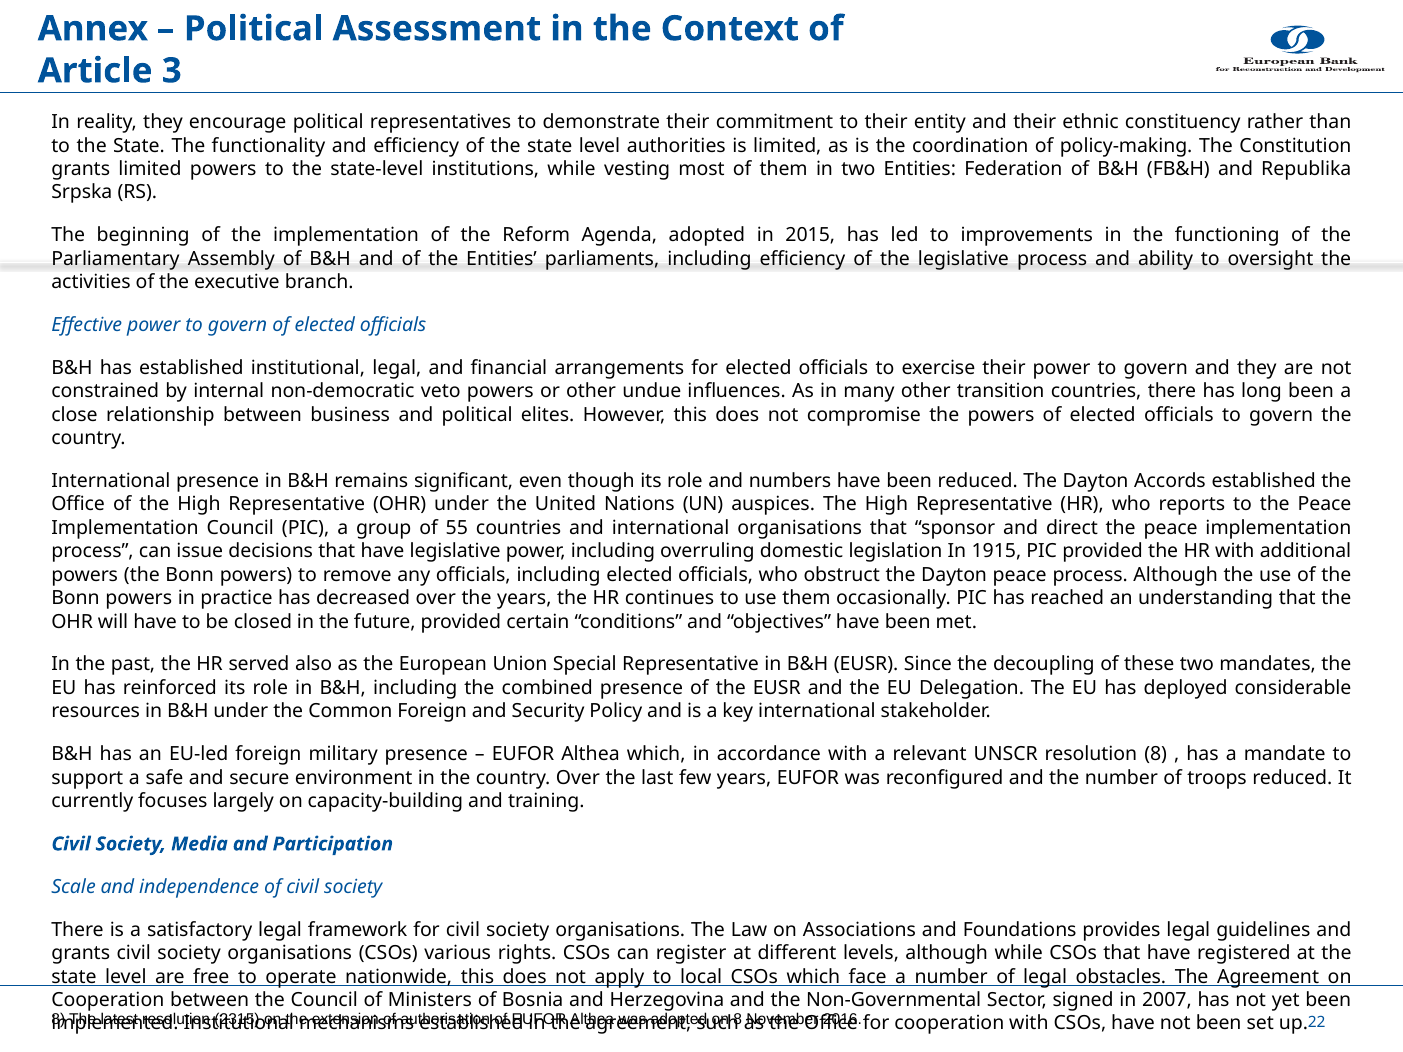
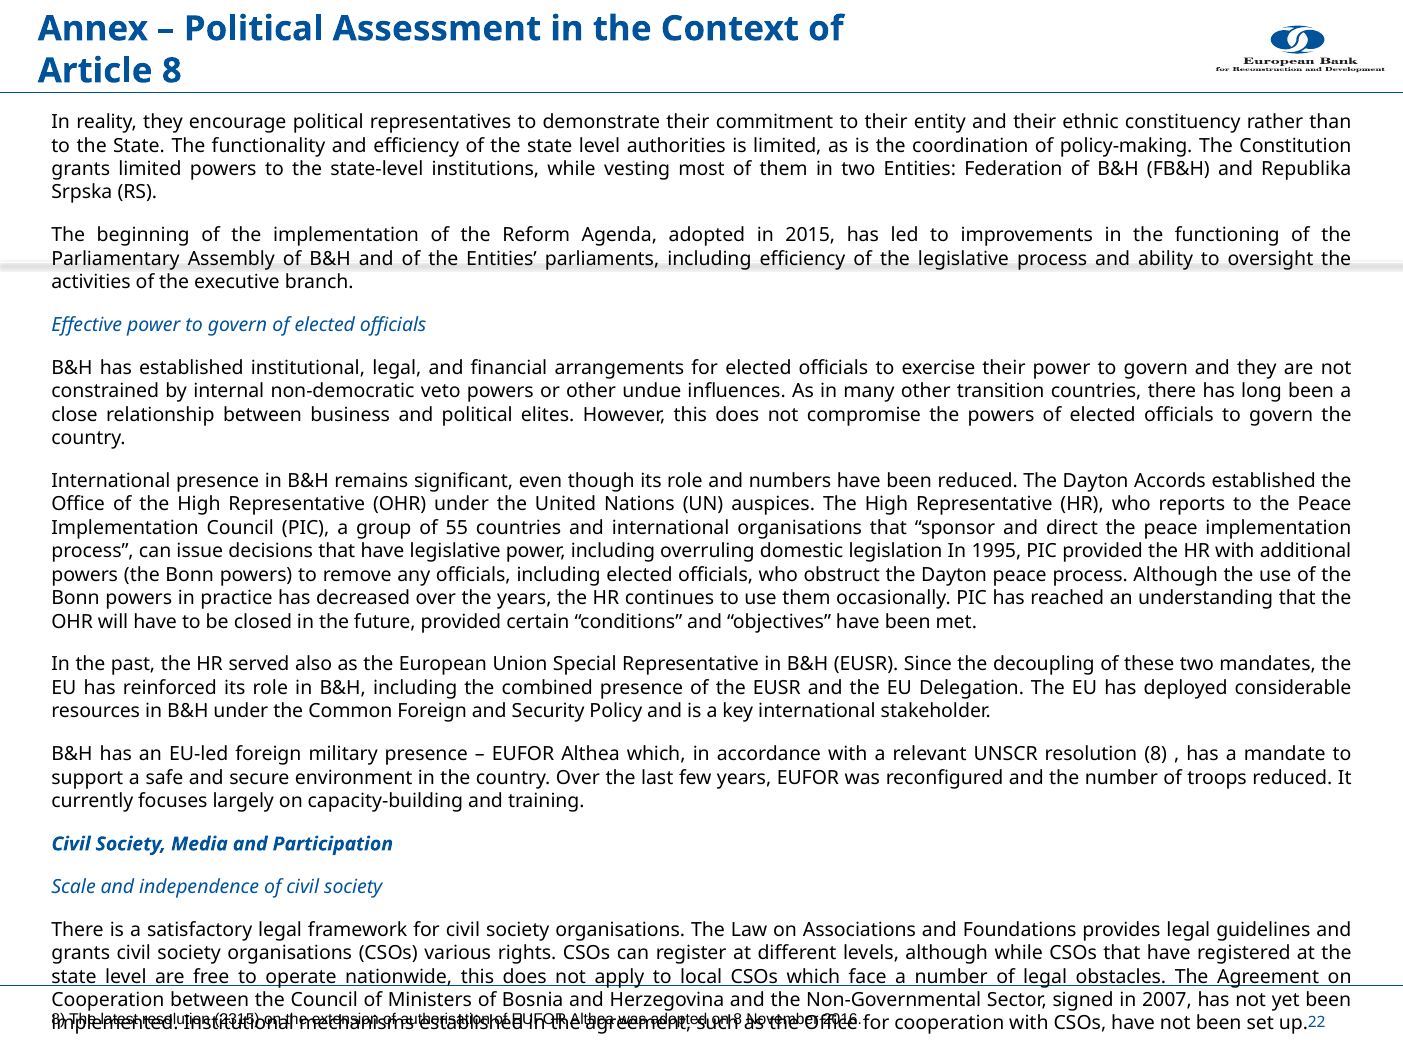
Article 3: 3 -> 8 (172, 71)
1915: 1915 -> 1995 (996, 552)
